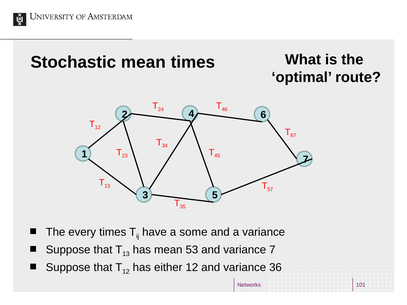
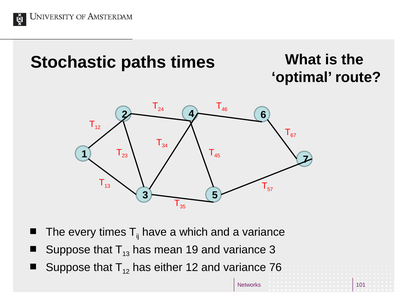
Stochastic mean: mean -> paths (143, 62)
some: some -> which (194, 232)
53: 53 -> 19 (192, 250)
variance 7: 7 -> 3 (272, 250)
36: 36 -> 76 (275, 268)
